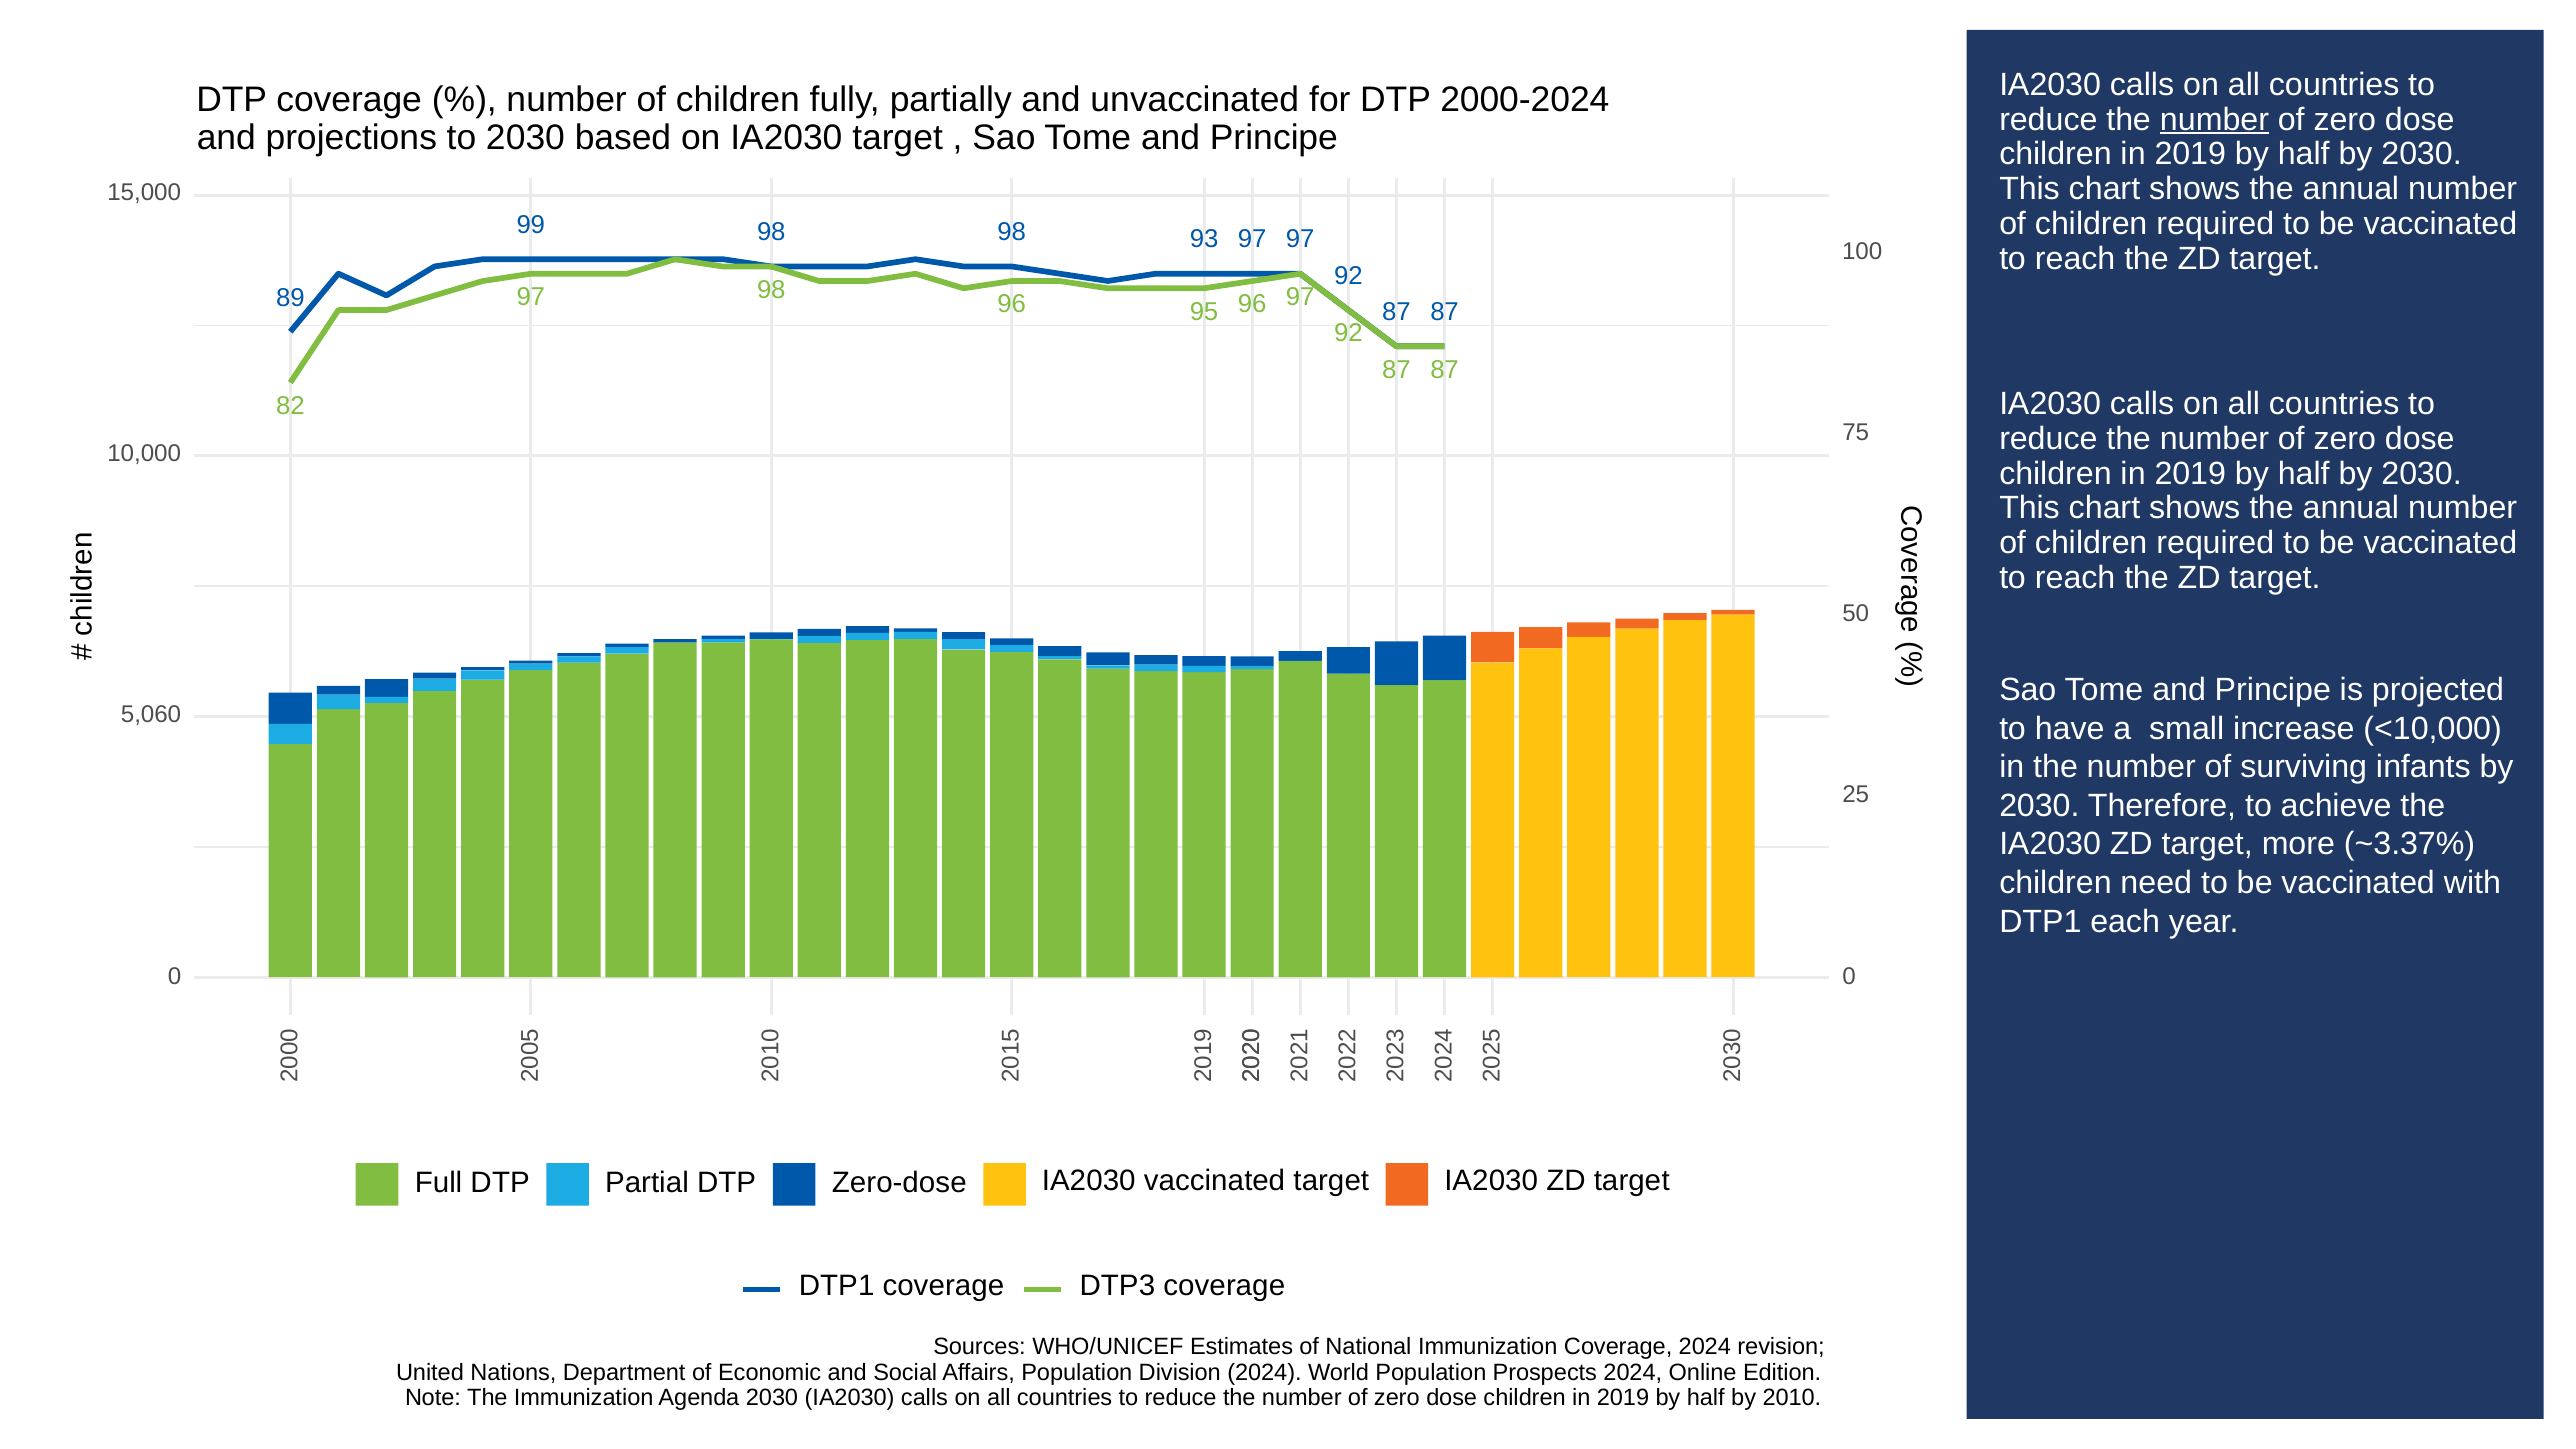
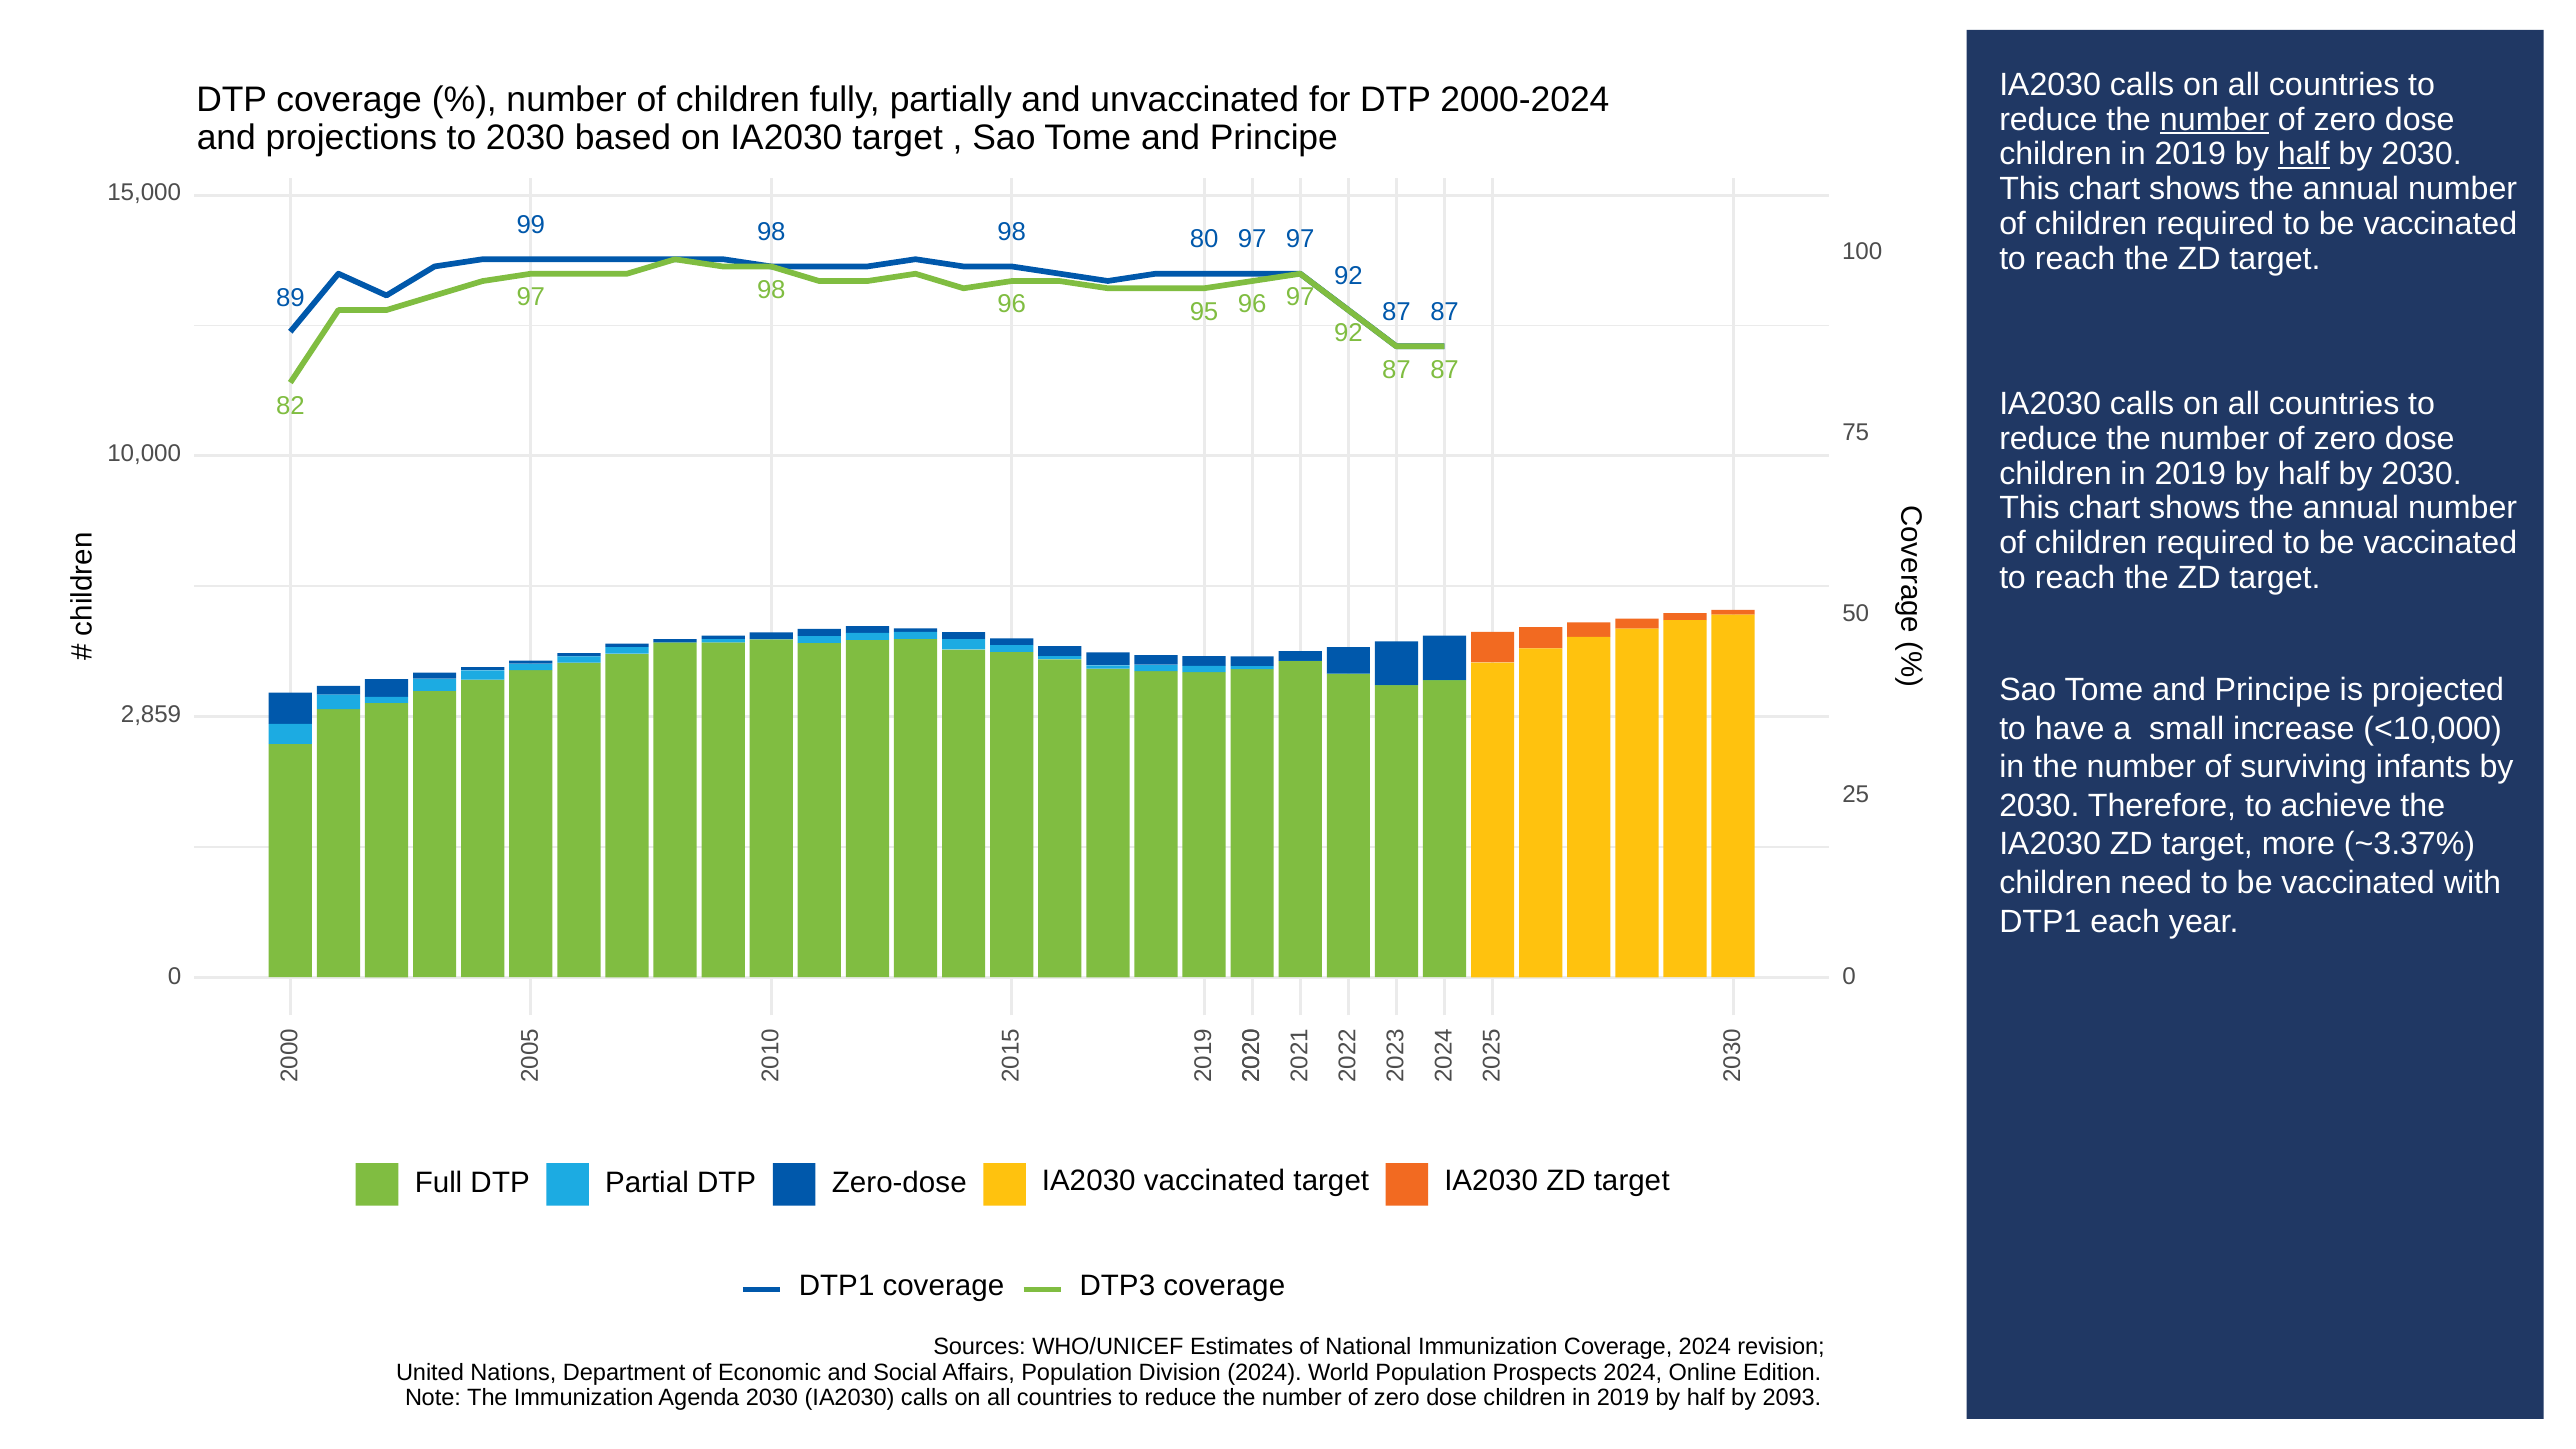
half underline: none -> present (2304, 154)
93: 93 -> 80 (1204, 239)
5,060: 5,060 -> 2,859 (151, 714)
2010: 2010 -> 2093 (1792, 1398)
